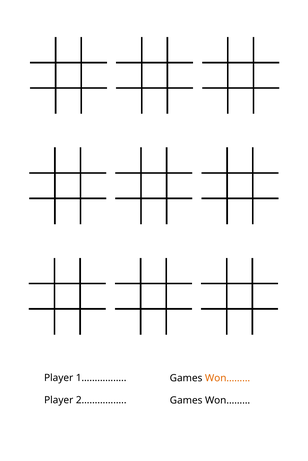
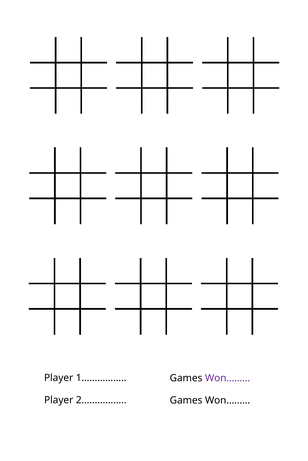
Won……… colour: orange -> purple (228, 379)
